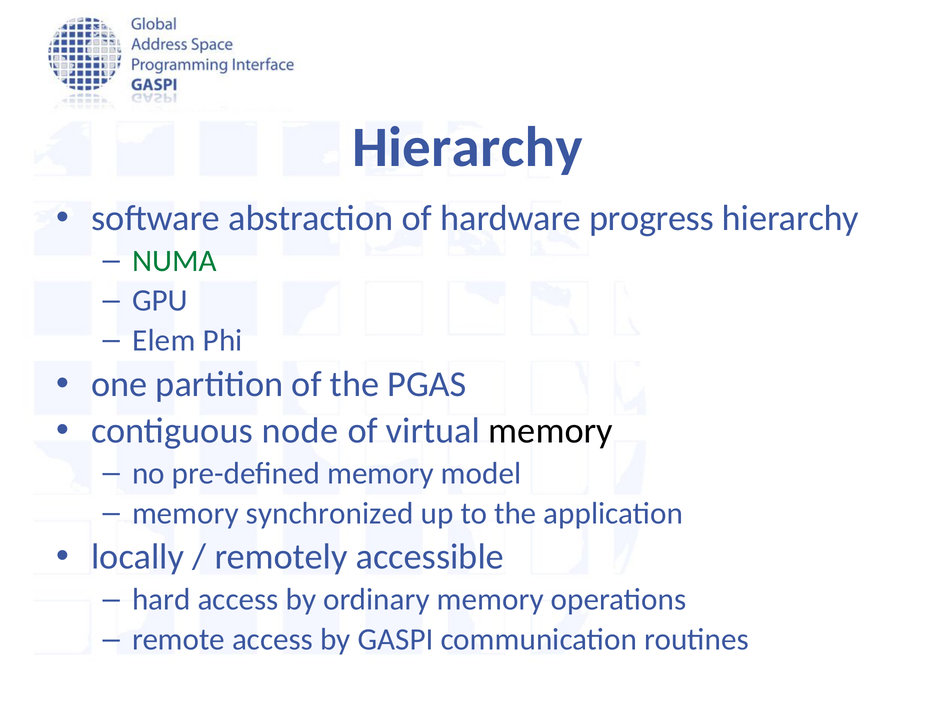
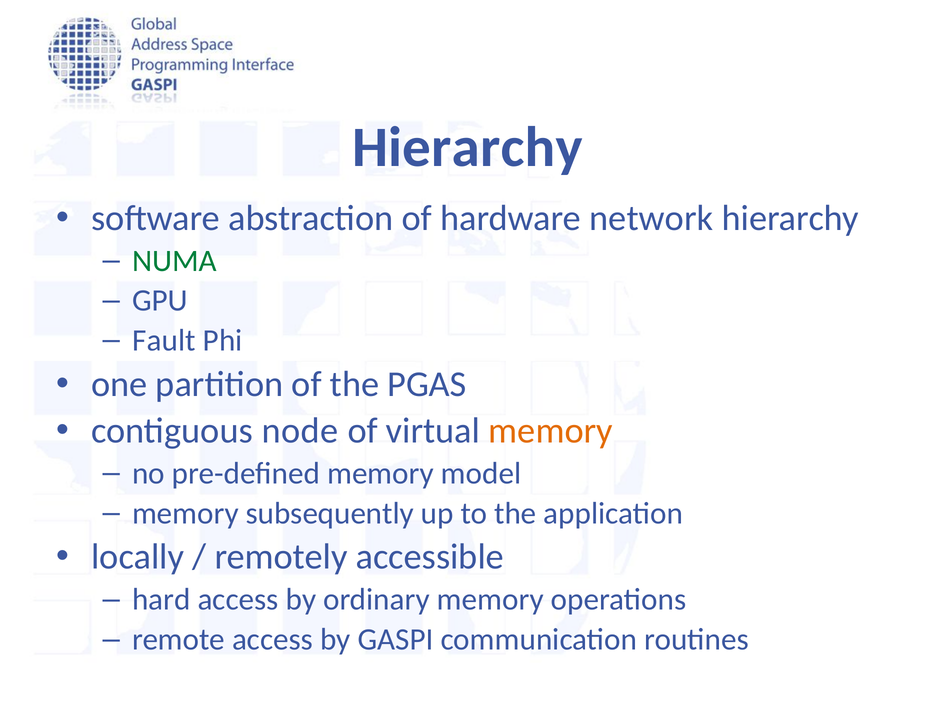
progress: progress -> network (651, 218)
Elem: Elem -> Fault (164, 341)
memory colour: black -> orange (551, 431)
synchronized: synchronized -> subsequently (330, 513)
